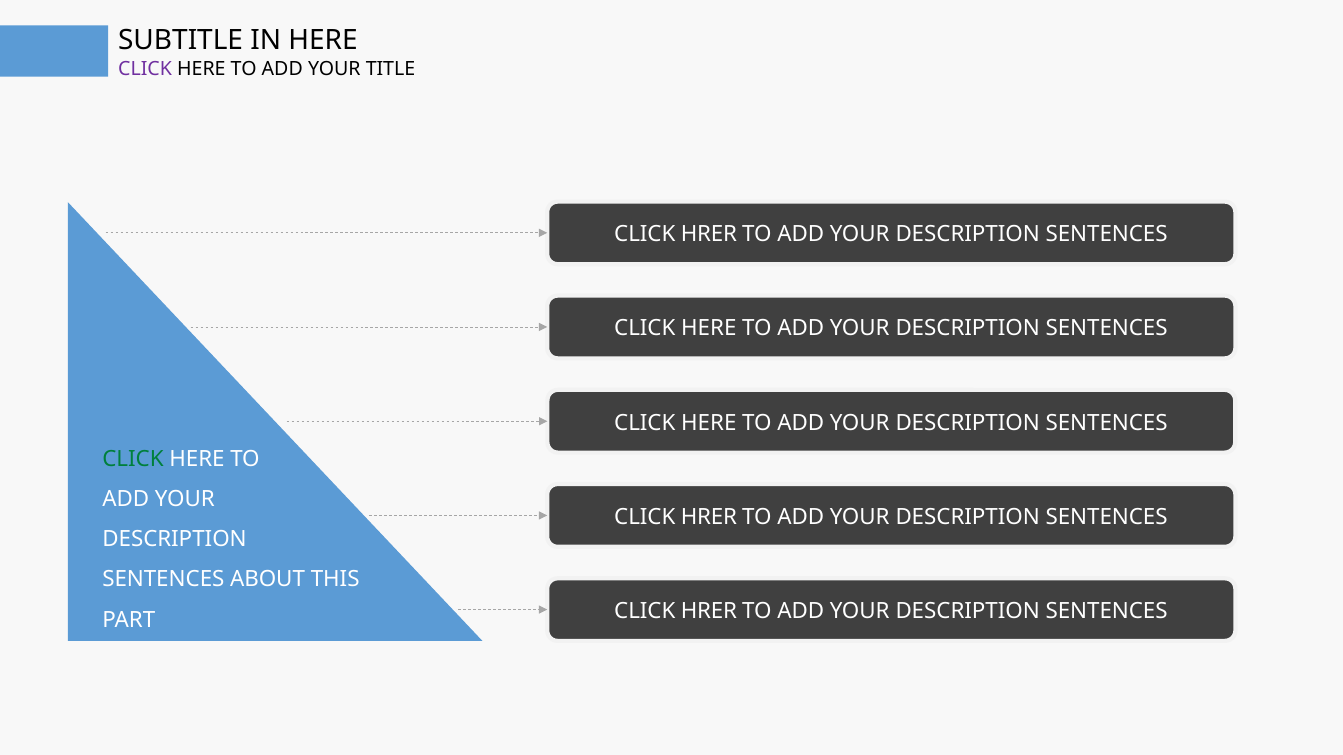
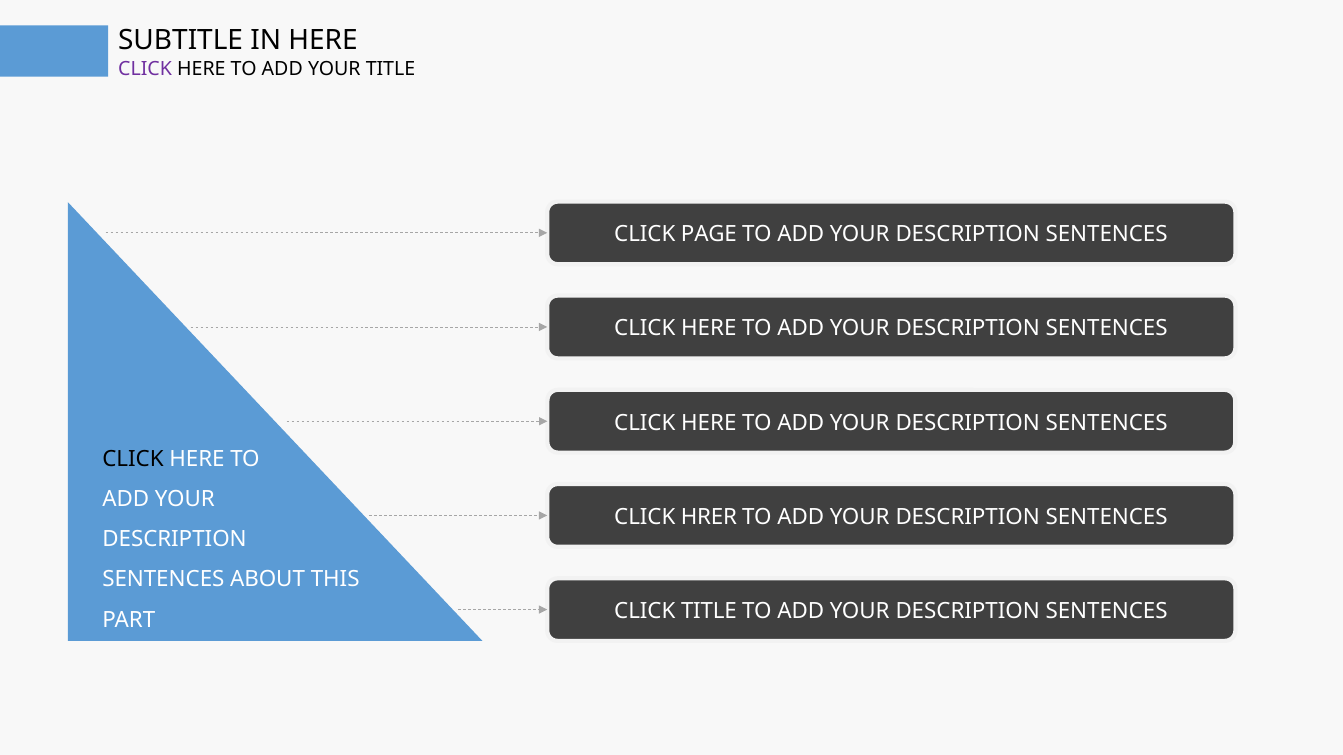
HRER: HRER -> PAGE (709, 235)
CLICK colour: green -> black (133, 459)
HRER: HRER -> TITLE (709, 611)
